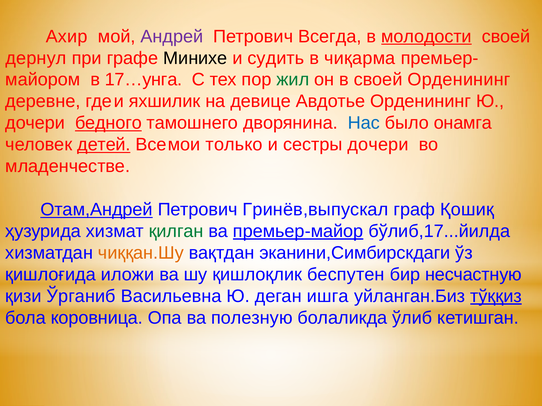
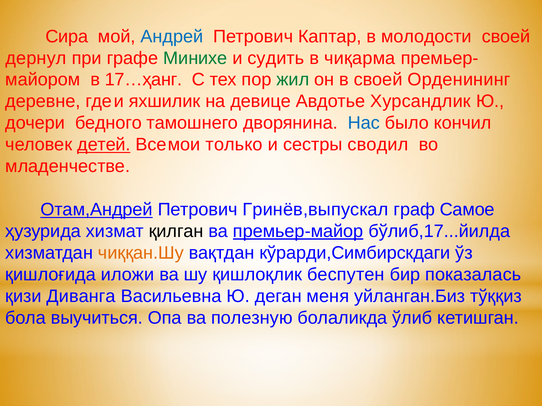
Ахир: Ахир -> Сира (67, 36)
Андрей colour: purple -> blue (172, 36)
Всегда: Всегда -> Каптар (330, 36)
молодости underline: present -> none (426, 36)
Минихе colour: black -> green (195, 58)
17…унга: 17…унга -> 17…ҳанг (143, 80)
Авдотье Орденининг: Орденининг -> Хурсандлик (421, 101)
бедного underline: present -> none (108, 123)
онамга: онамга -> кончил (463, 123)
сестры дочери: дочери -> сводил (378, 145)
Қошиқ: Қошиқ -> Самое (467, 210)
қилган colour: green -> black (176, 232)
эканини,Симбирскдаги: эканини,Симбирскдаги -> кўрарди,Симбирскдаги (355, 253)
несчастную: несчастную -> показалась (473, 275)
Ўрганиб: Ўрганиб -> Диванга (81, 297)
ишга: ишга -> меня (328, 297)
тўққиз underline: present -> none (496, 297)
коровница: коровница -> выучиться (97, 318)
